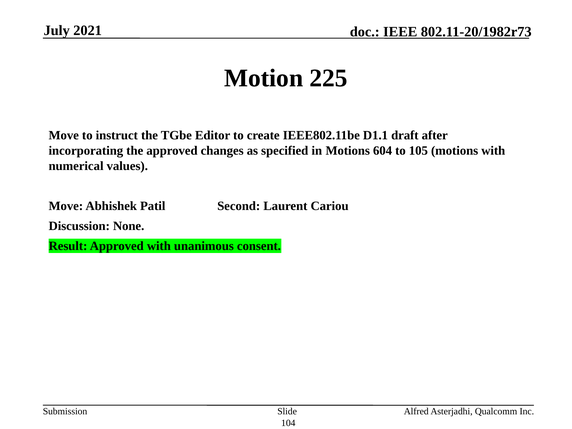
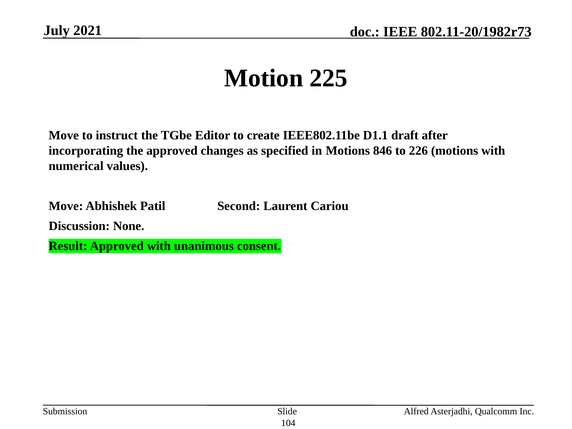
604: 604 -> 846 (383, 151)
105: 105 -> 226 (418, 151)
